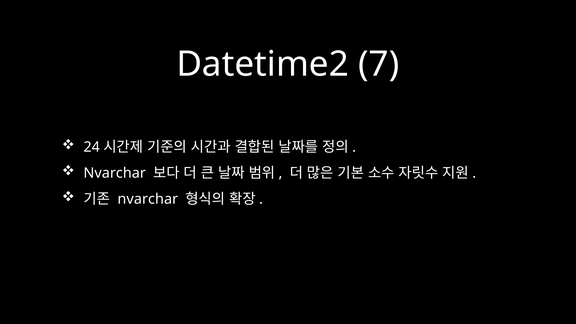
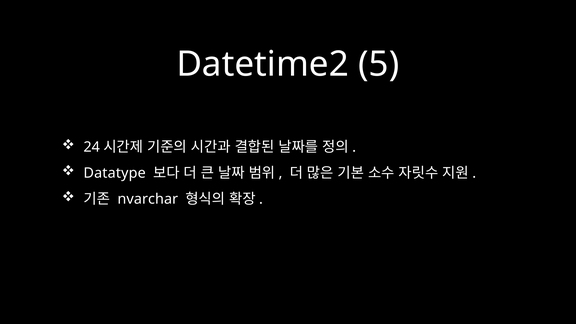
7: 7 -> 5 (379, 64)
Nvarchar: Nvarchar -> Datatype (115, 173)
